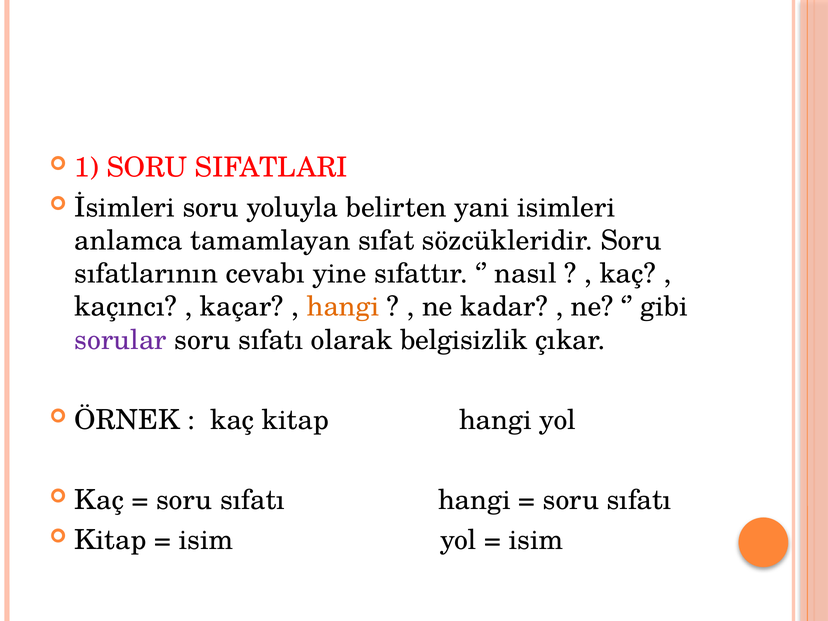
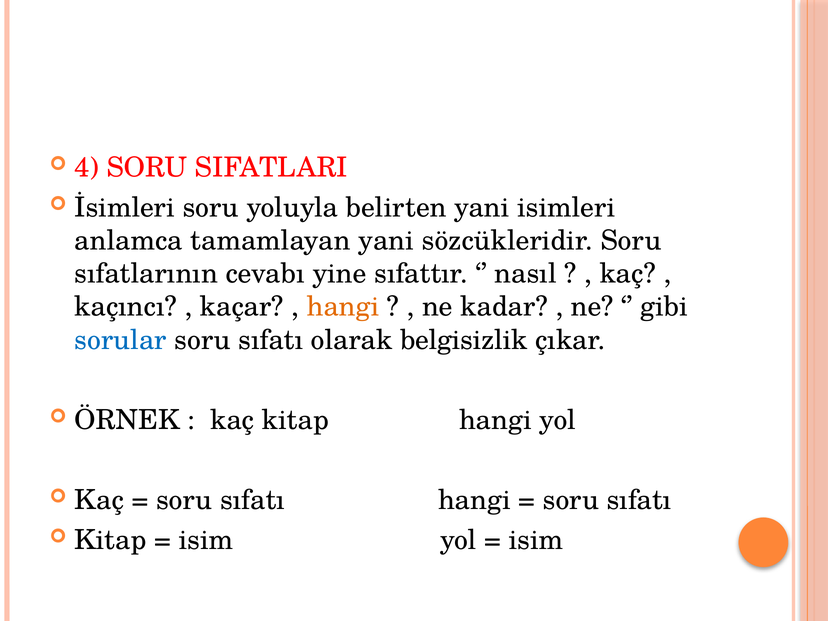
1: 1 -> 4 (87, 167)
tamamlayan sıfat: sıfat -> yani (386, 241)
sorular colour: purple -> blue (121, 340)
